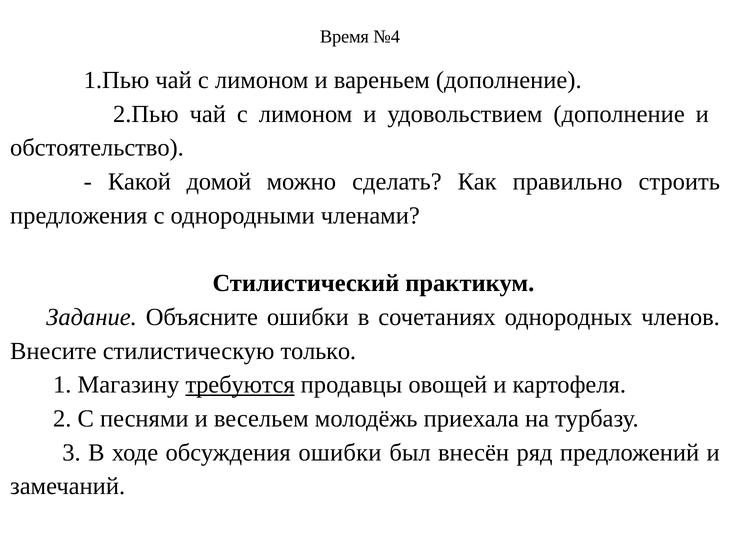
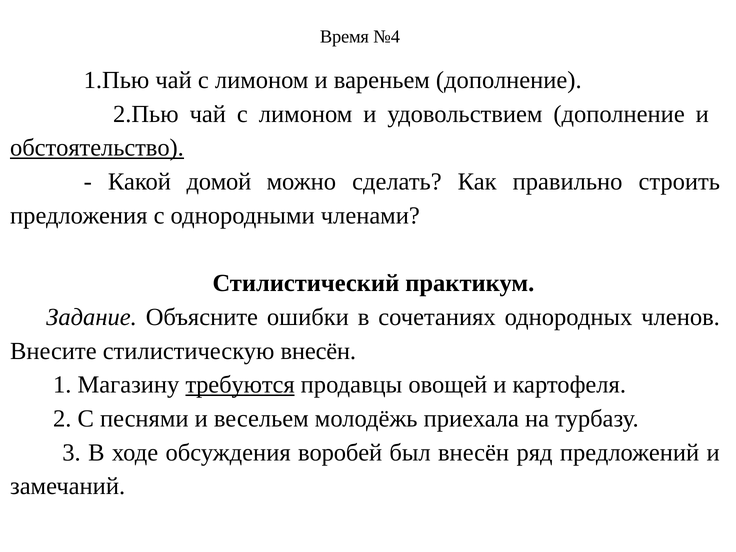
обстоятельство underline: none -> present (97, 148)
стилистическую только: только -> внесён (318, 351)
обсуждения ошибки: ошибки -> воробей (340, 452)
